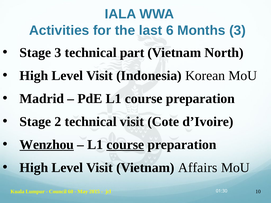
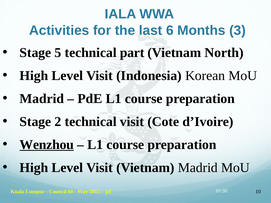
Stage 3: 3 -> 5 (58, 53)
course underline: present -> none (125, 145)
Vietnam Affairs: Affairs -> Madrid (198, 168)
